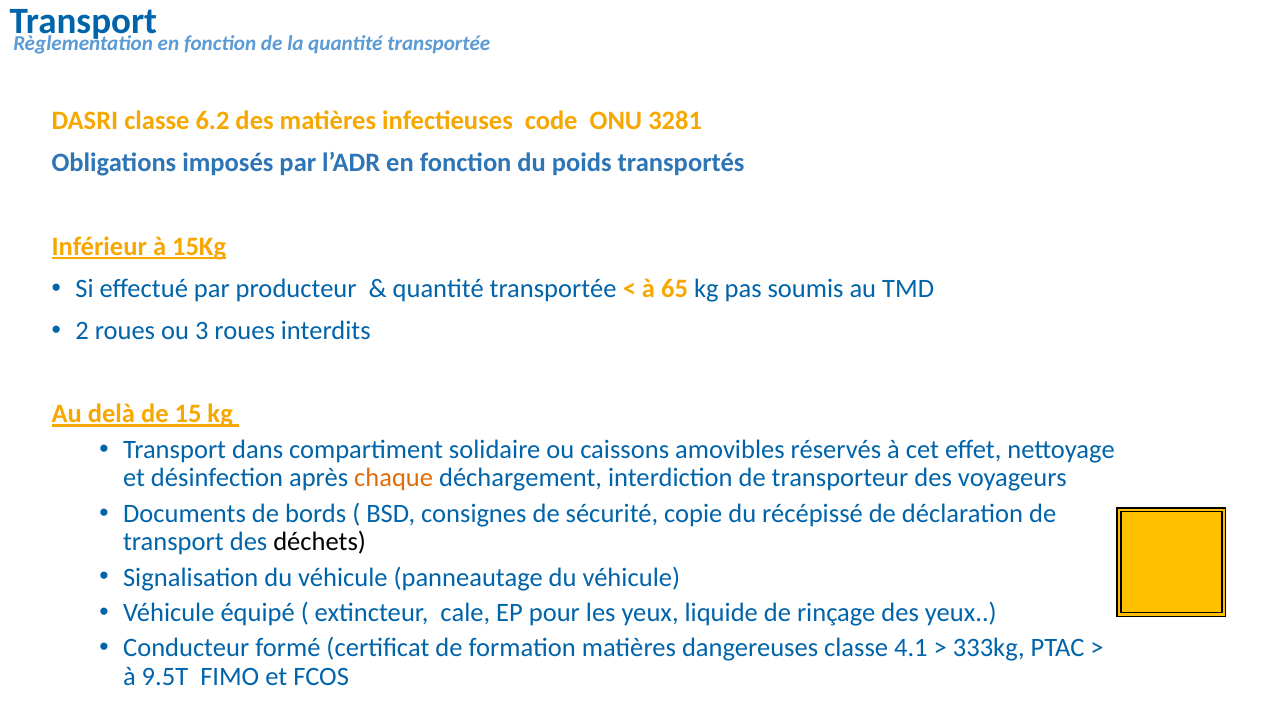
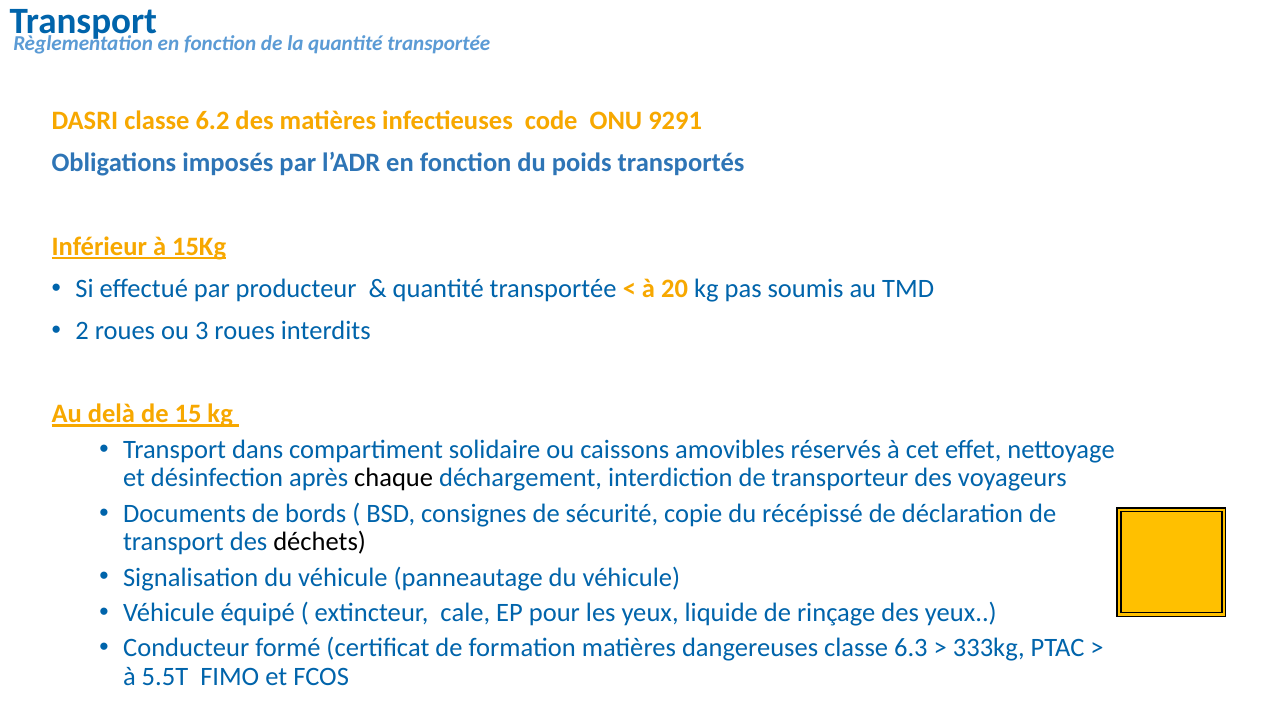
3281: 3281 -> 9291 (675, 121)
65: 65 -> 20 (675, 288)
chaque colour: orange -> black (394, 478)
4.1: 4.1 -> 6.3 (911, 647)
9.5T: 9.5T -> 5.5T (165, 676)
